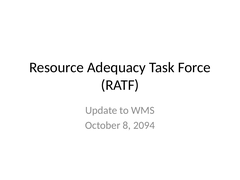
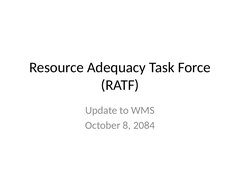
2094: 2094 -> 2084 (144, 125)
